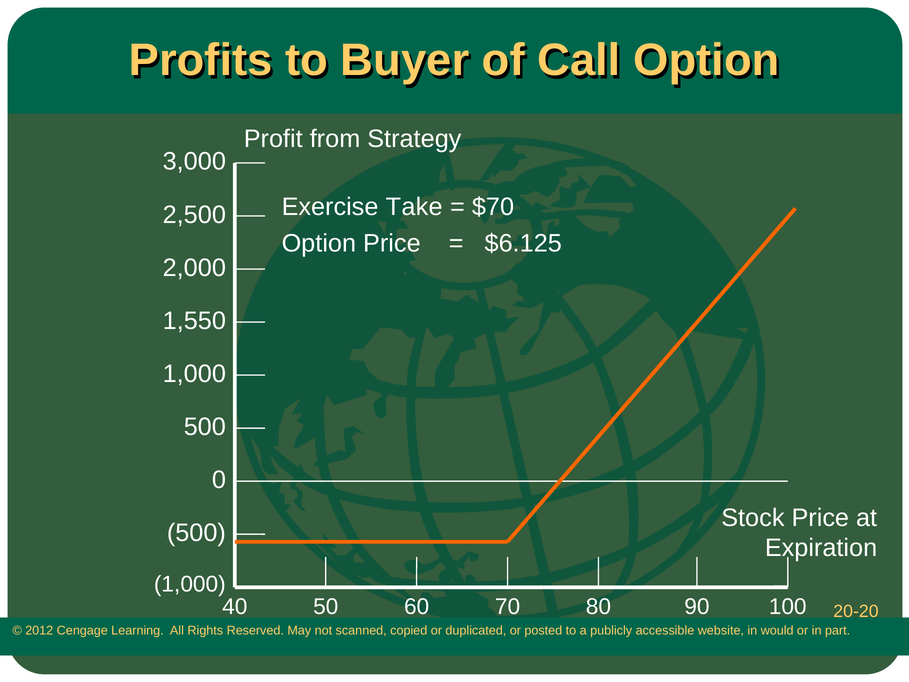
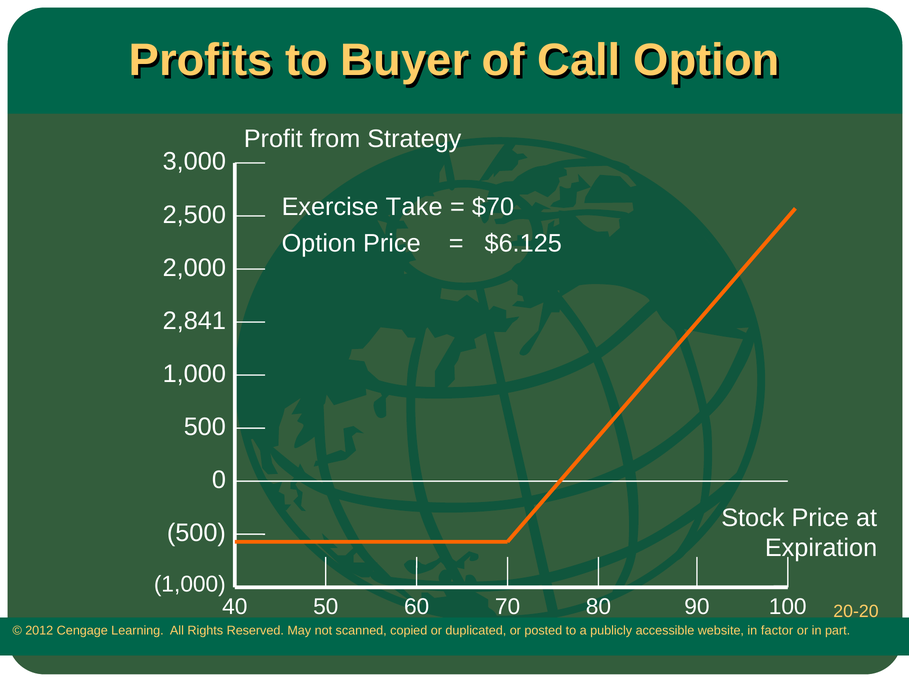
1,550: 1,550 -> 2,841 (194, 321)
would: would -> factor (777, 630)
